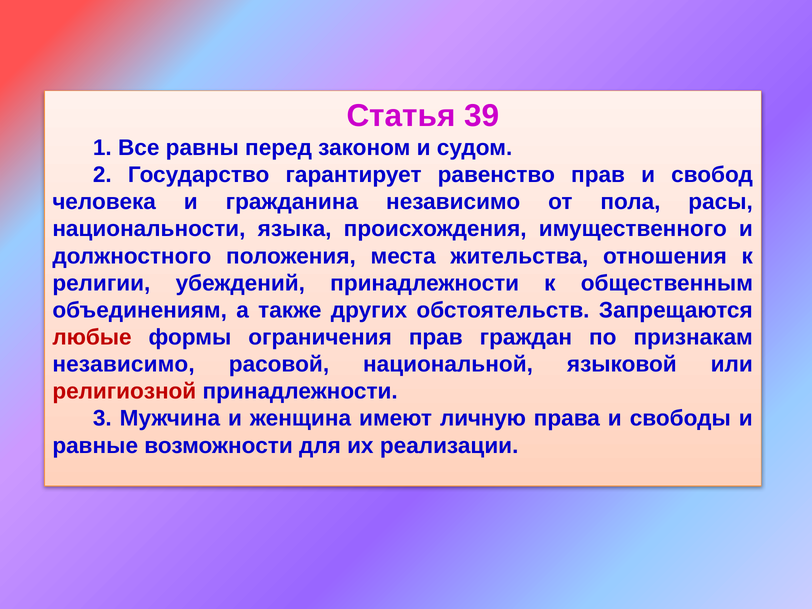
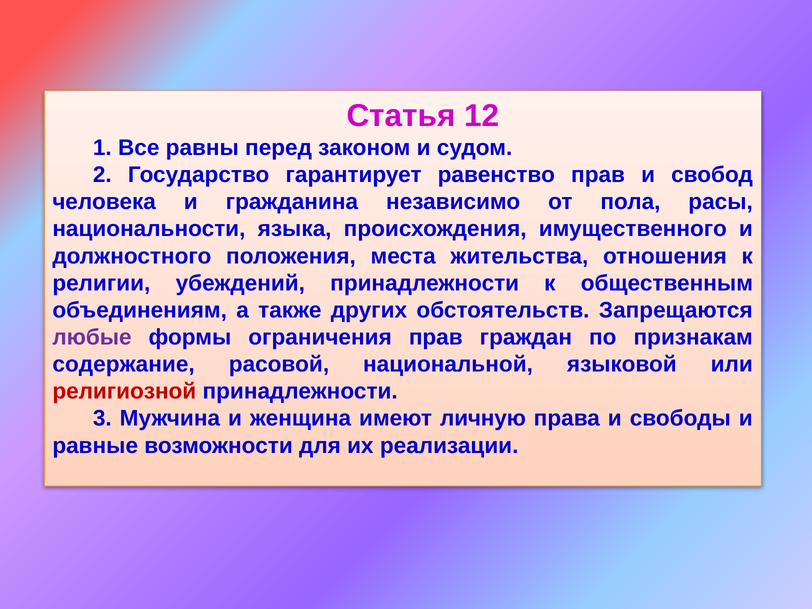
39: 39 -> 12 (482, 116)
любые colour: red -> purple (92, 337)
независимо: независимо -> содержание (124, 364)
